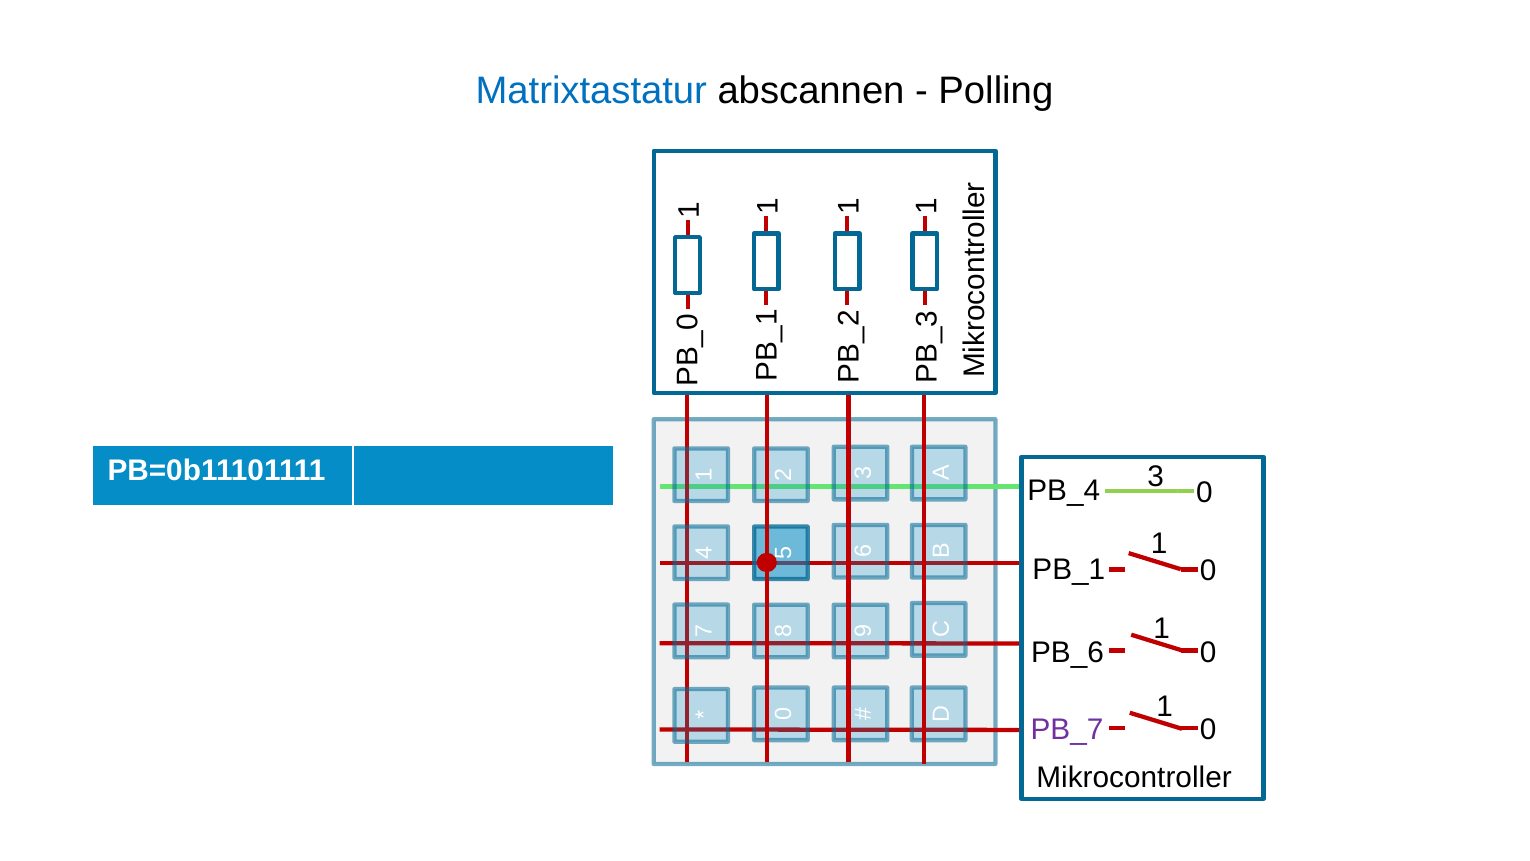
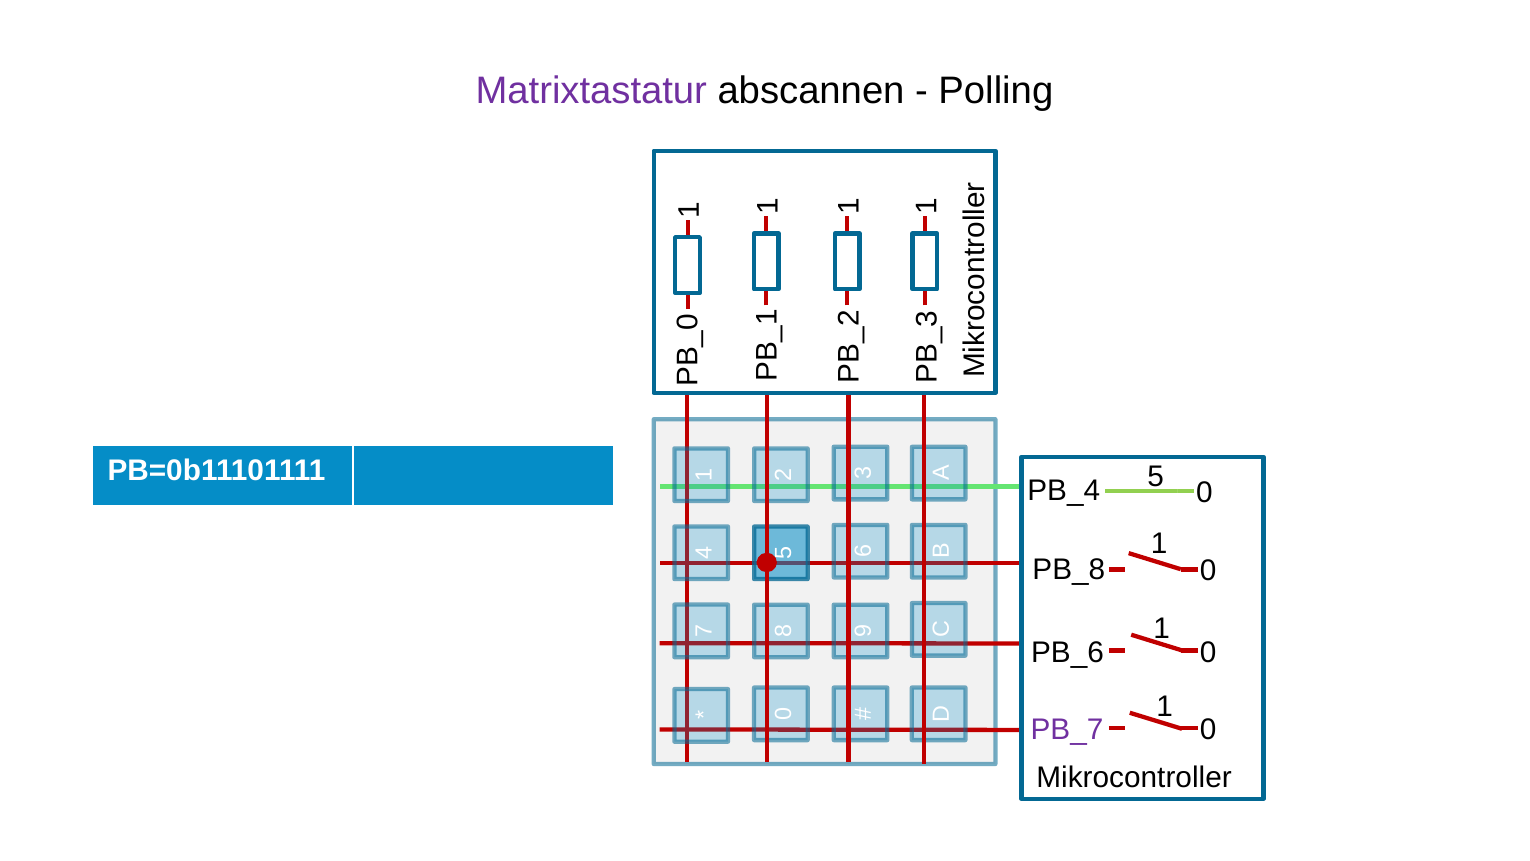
Matrixtastatur colour: blue -> purple (591, 91)
PB=0b11101111 3: 3 -> 5 (1156, 477)
PB_1: PB_1 -> PB_8 (1069, 570)
